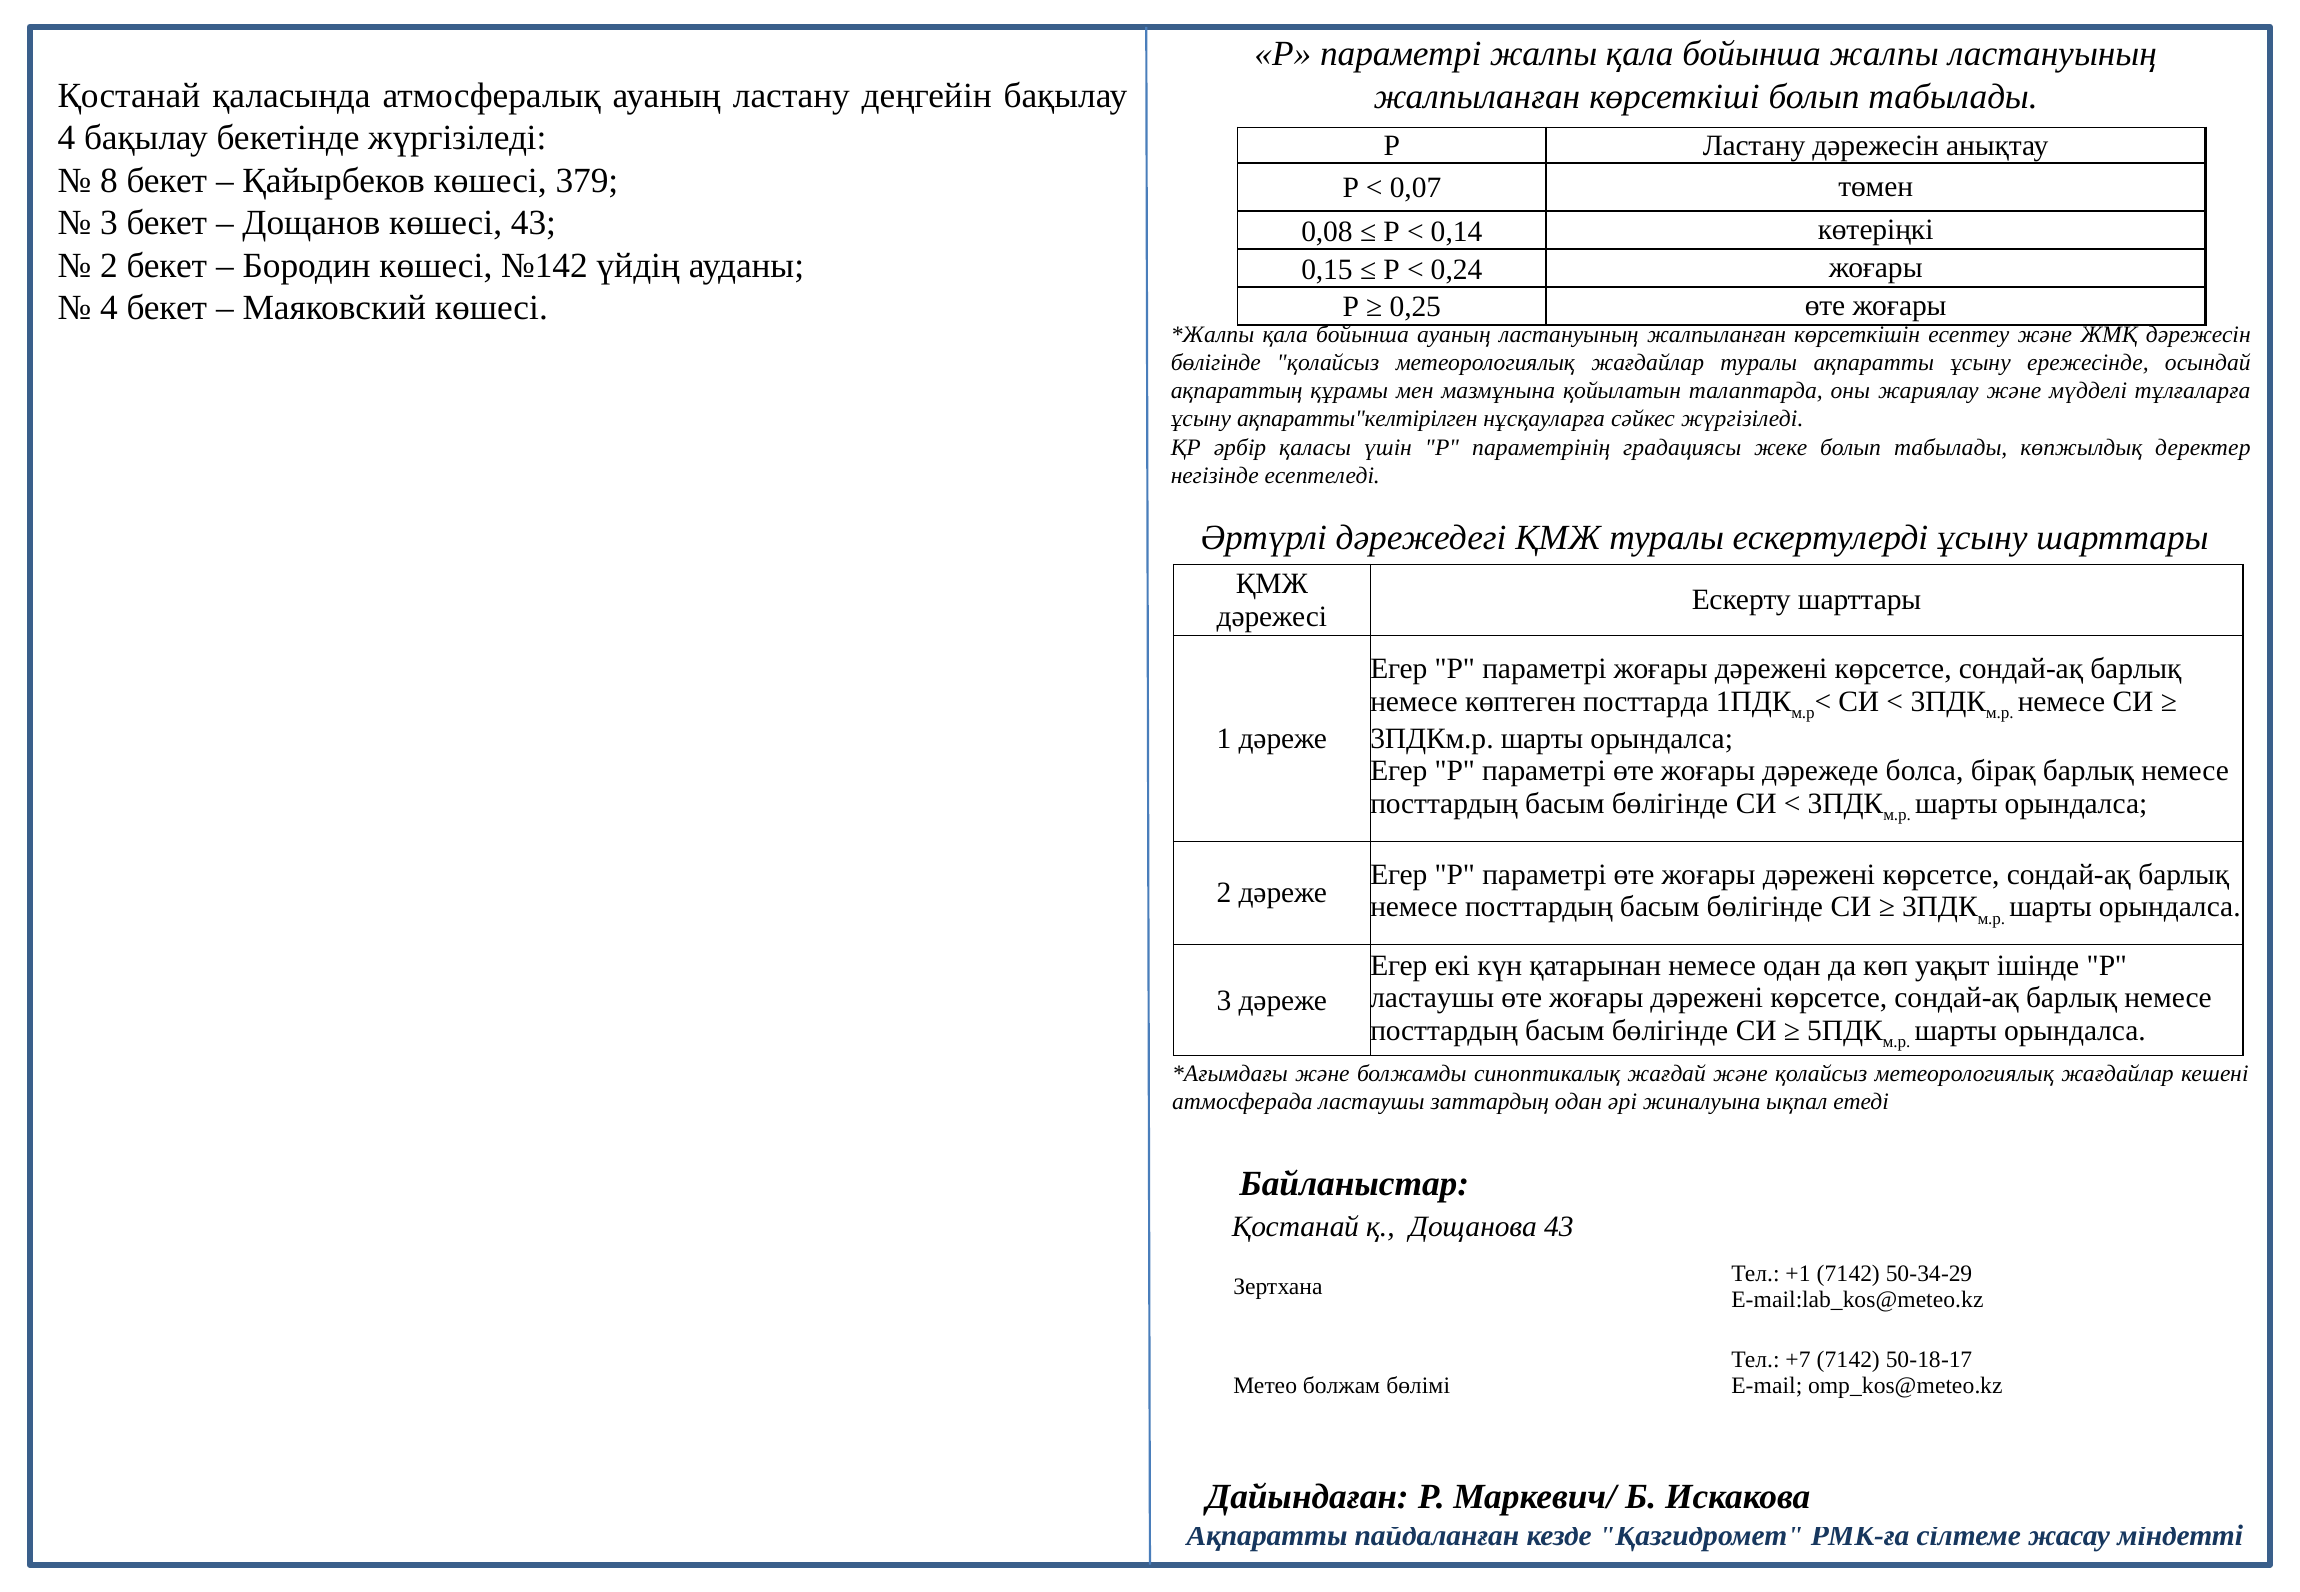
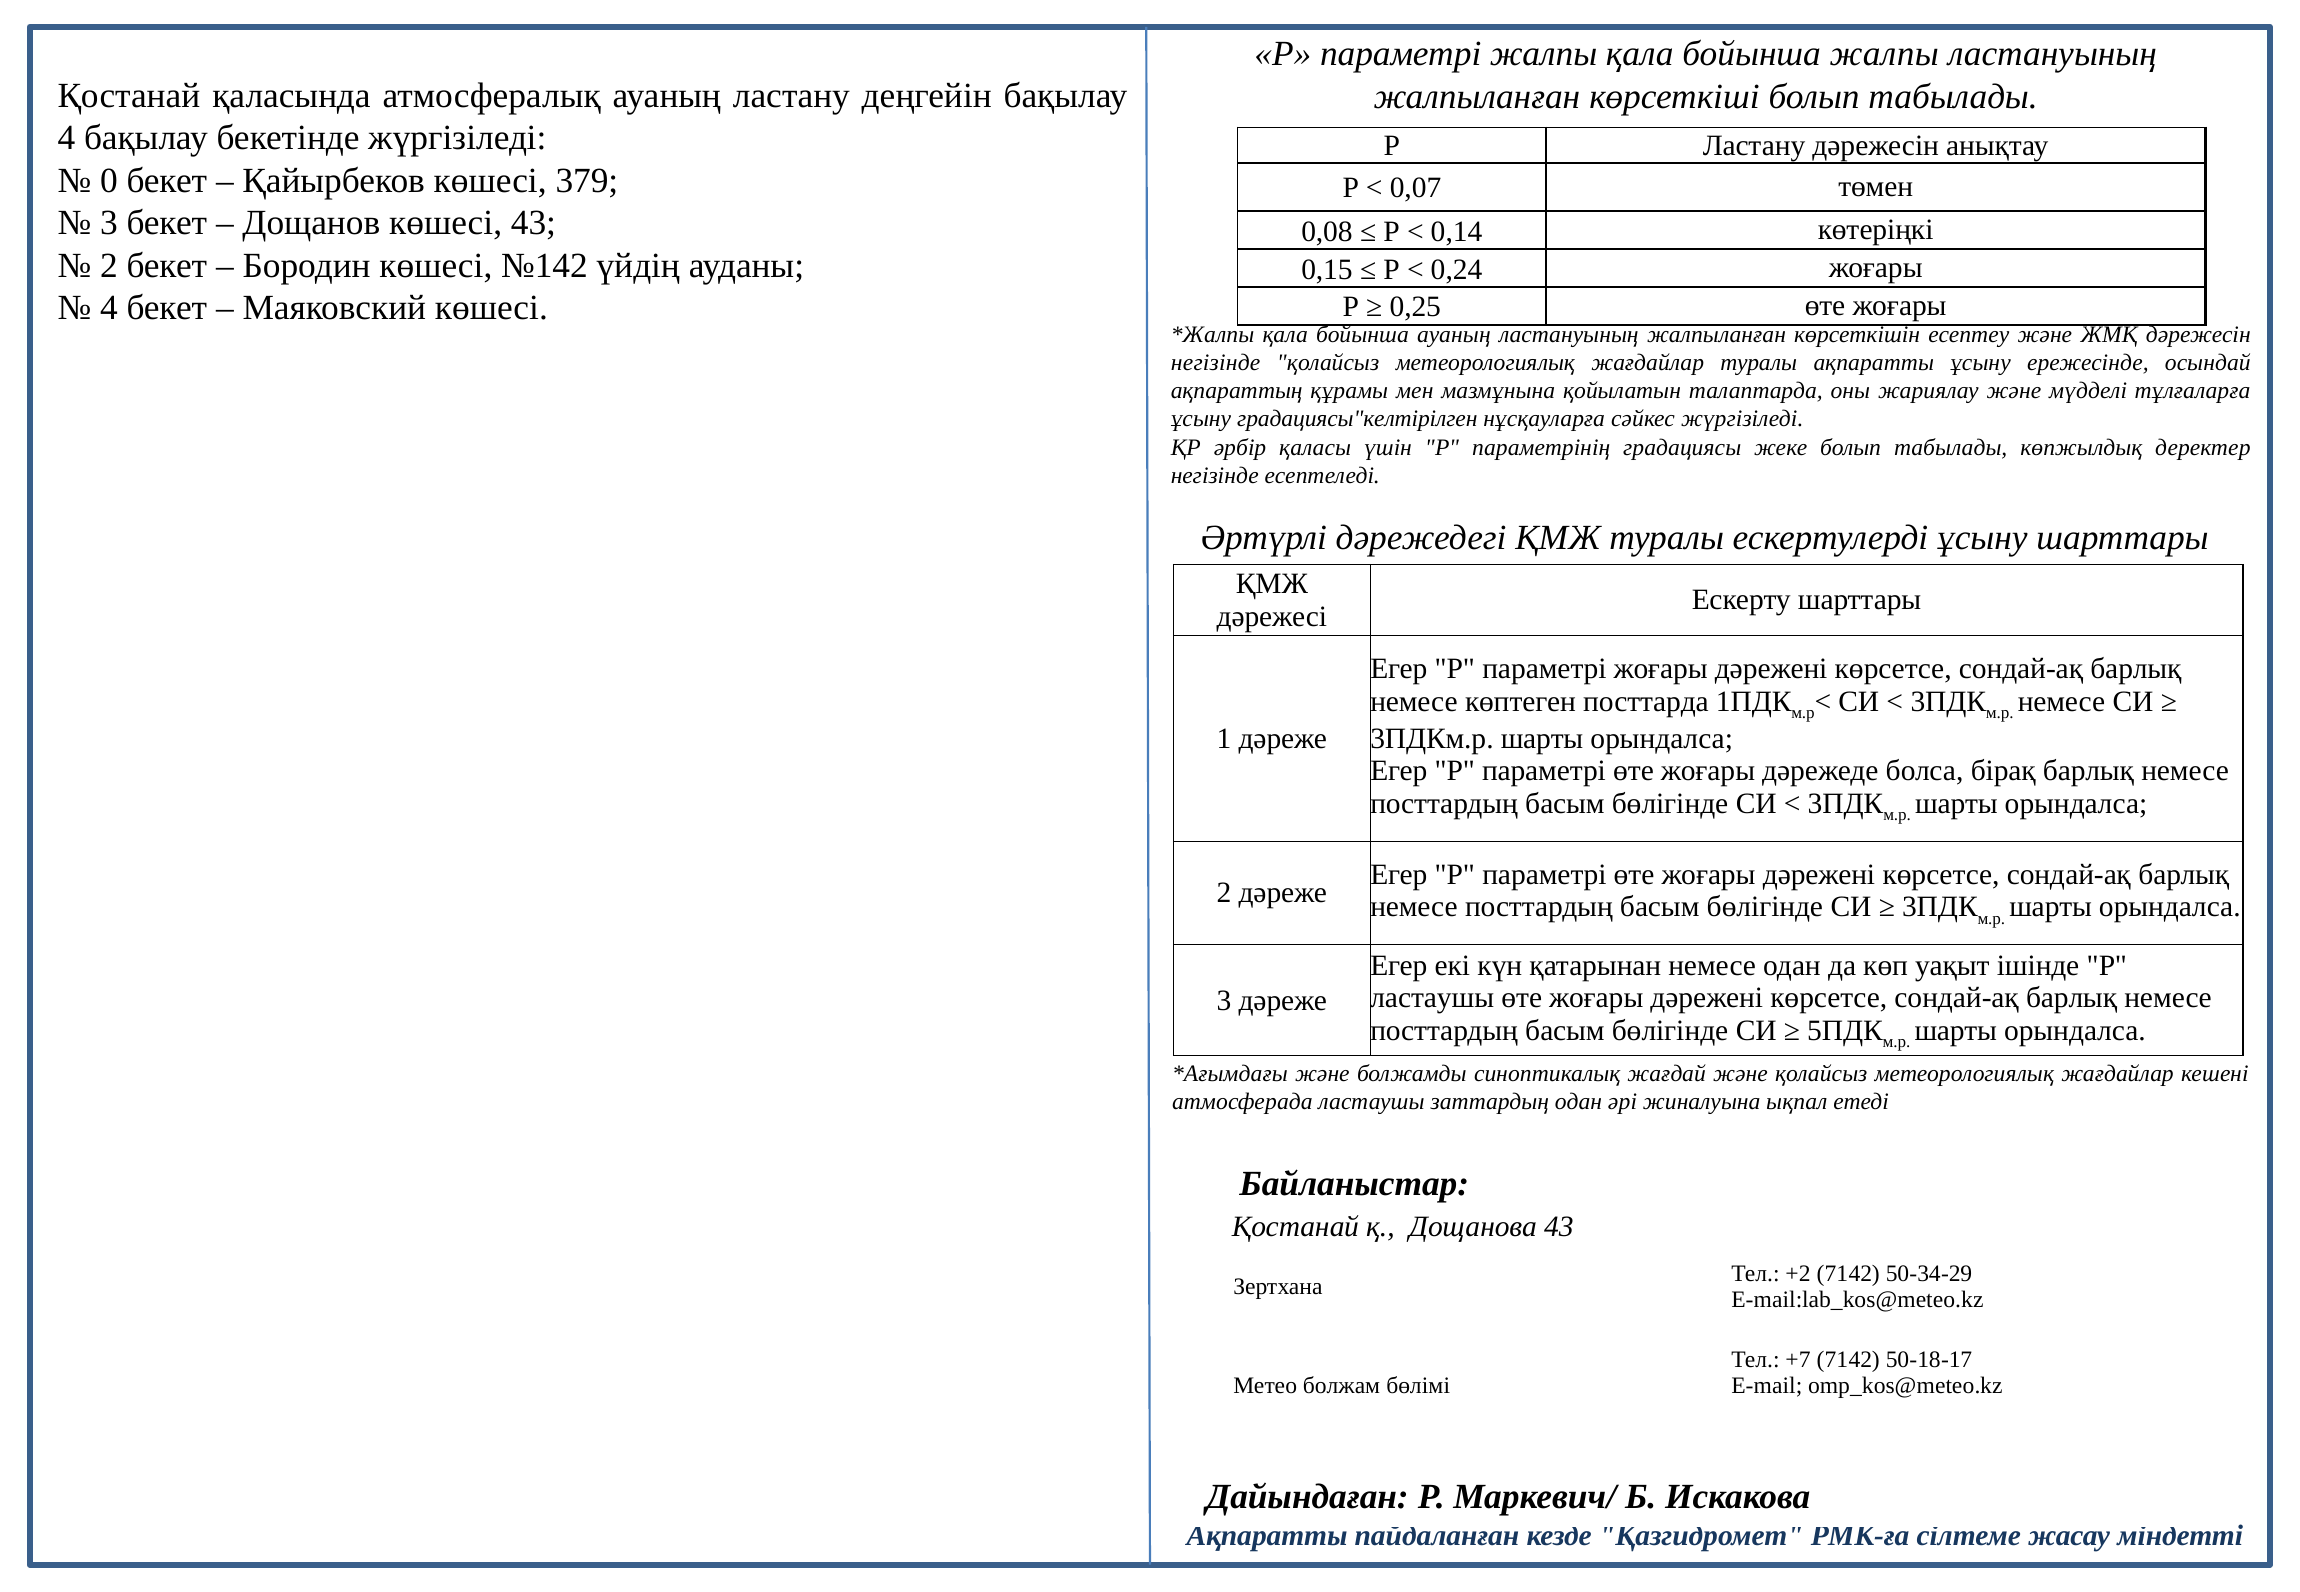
8: 8 -> 0 (109, 181)
бөлігінде: бөлігінде -> негізінде (1216, 363)
ақпаратты"келтірілген: ақпаратты"келтірілген -> градациясы"келтірілген (1357, 419)
+1: +1 -> +2 (1798, 1274)
